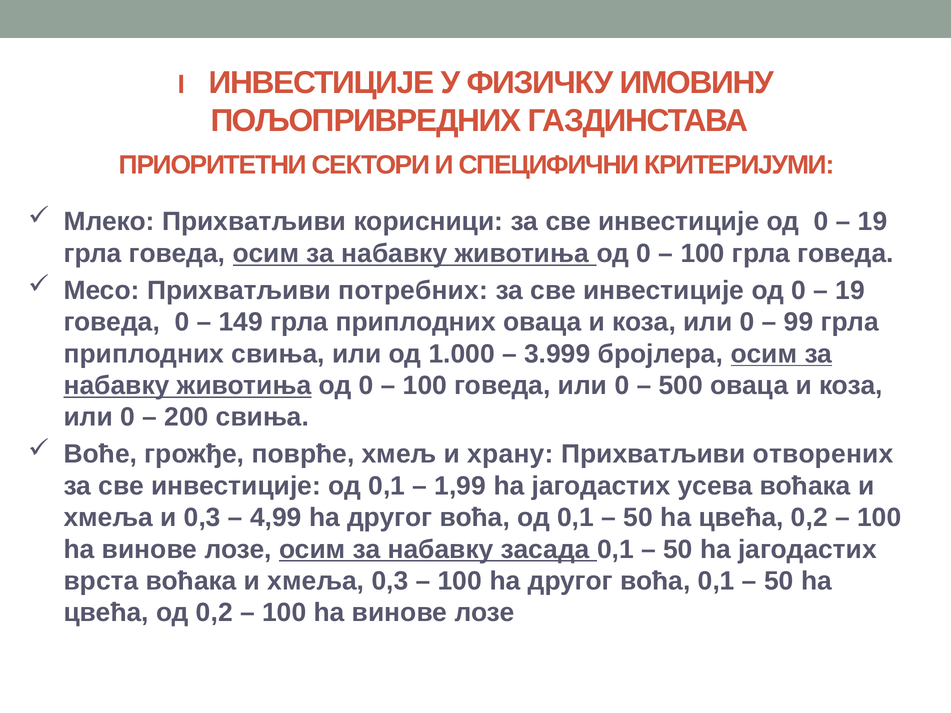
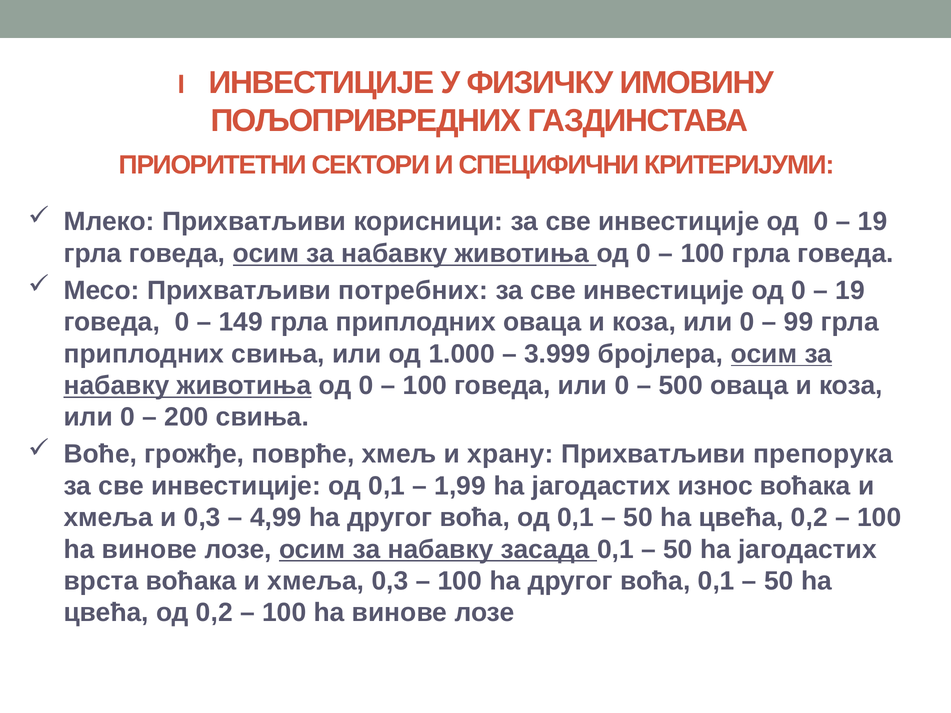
отворених: отворених -> препорука (823, 454)
усева: усева -> износ (715, 486)
